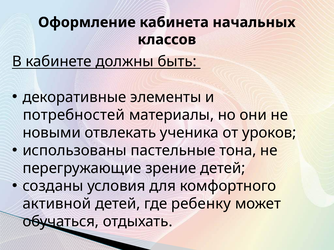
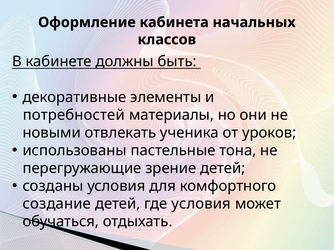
активной: активной -> создание (57, 204)
где ребенку: ребенку -> условия (201, 204)
